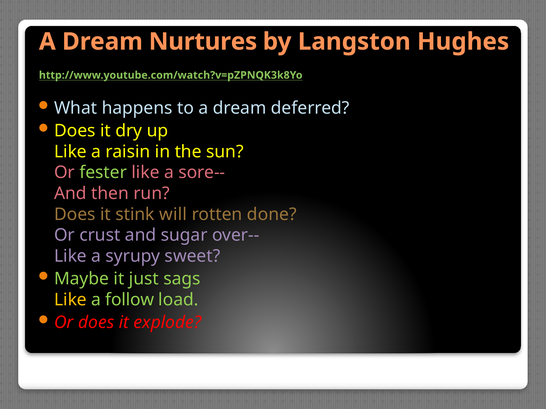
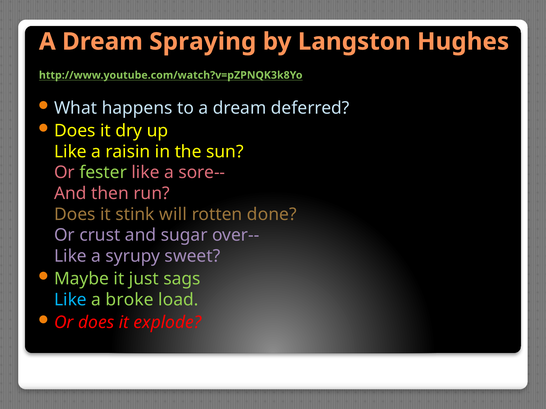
Nurtures: Nurtures -> Spraying (203, 42)
Like colour: yellow -> light blue (70, 300)
follow: follow -> broke (130, 300)
